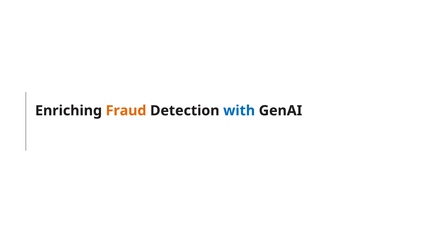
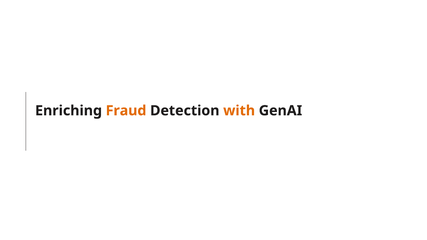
with colour: blue -> orange (239, 111)
